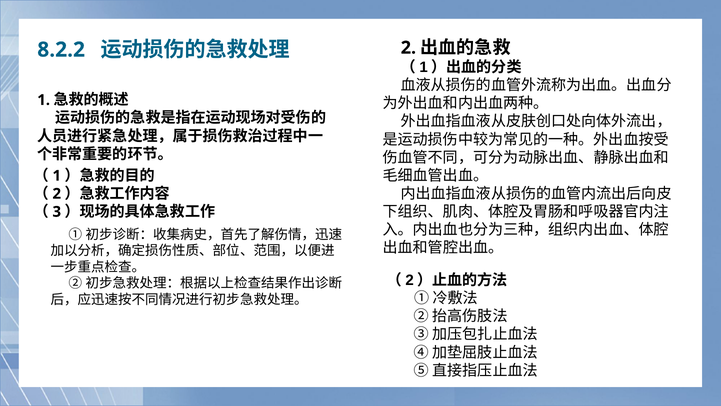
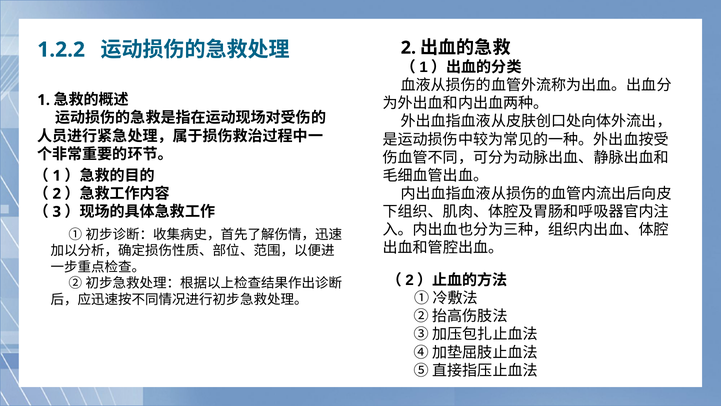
8.2.2: 8.2.2 -> 1.2.2 (61, 50)
